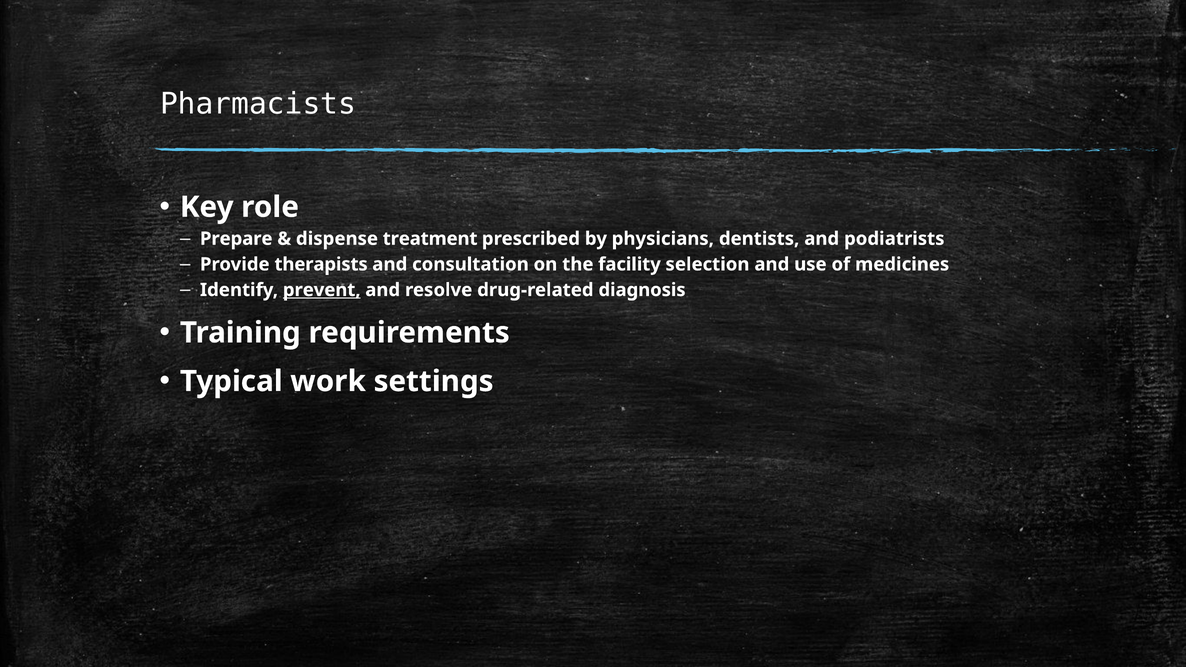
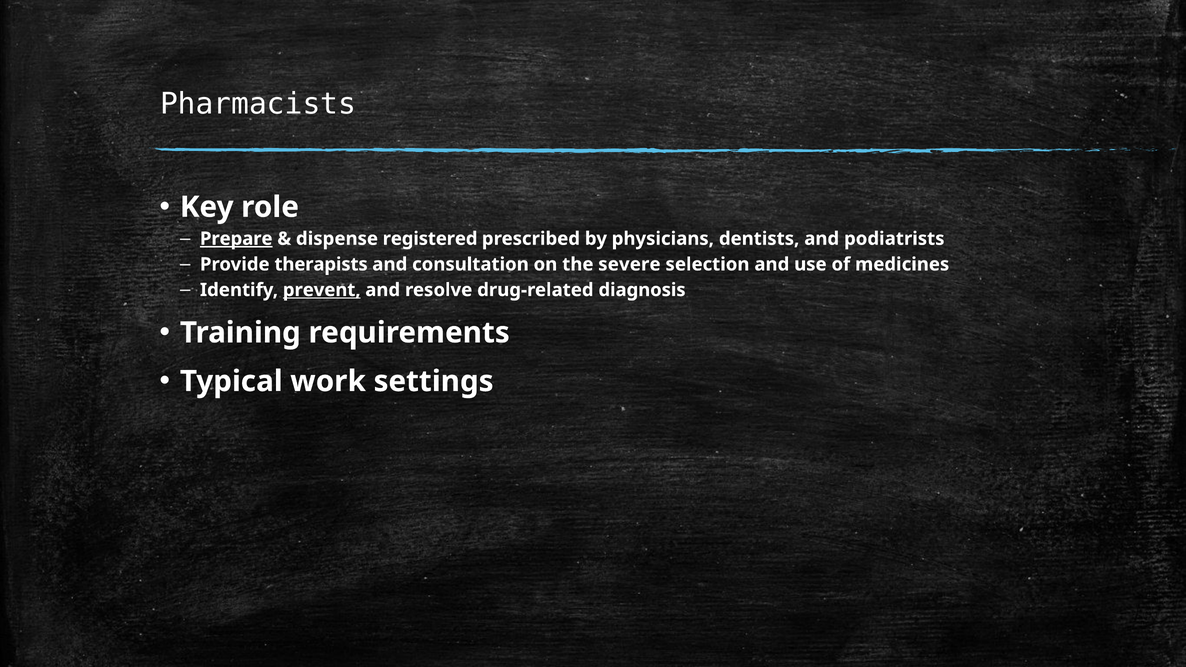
Prepare underline: none -> present (236, 239)
treatment: treatment -> registered (430, 239)
facility: facility -> severe (629, 264)
